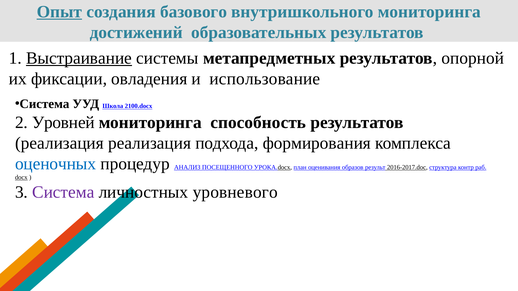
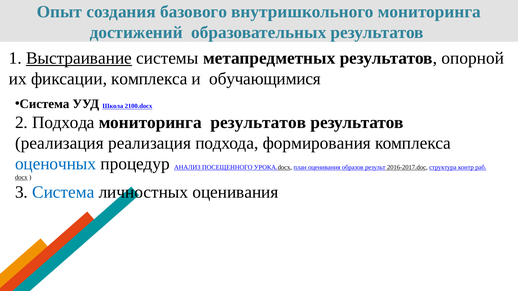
Опыт underline: present -> none (59, 12)
фиксации овладения: овладения -> комплекса (149, 79)
использование: использование -> обучающимися (265, 79)
2 Уровней: Уровней -> Подхода (63, 123)
мониторинга способность: способность -> результатов (258, 123)
Система colour: purple -> blue (63, 193)
личностных уровневого: уровневого -> оценивания (235, 193)
